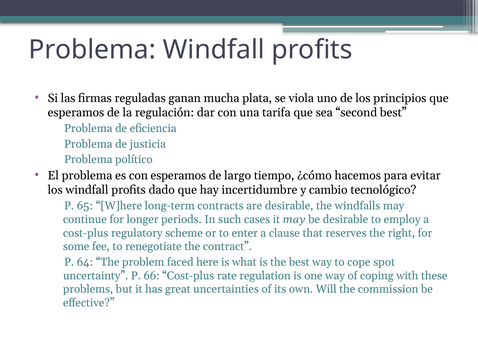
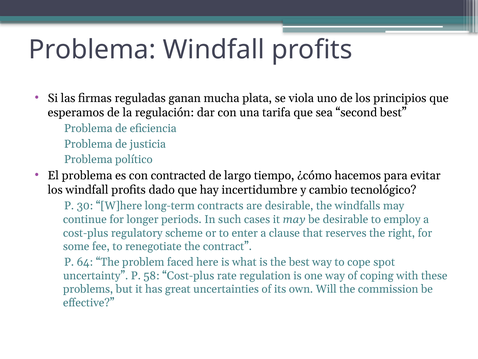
con esperamos: esperamos -> contracted (178, 175)
65: 65 -> 30 (85, 206)
66: 66 -> 58 (152, 275)
